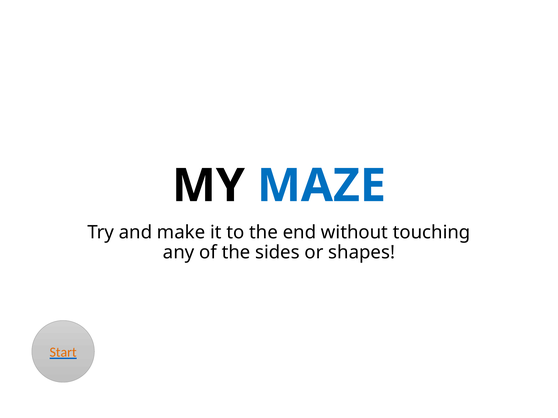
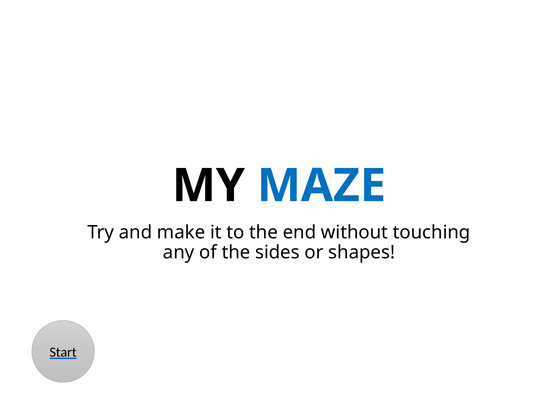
Start colour: orange -> black (63, 353)
